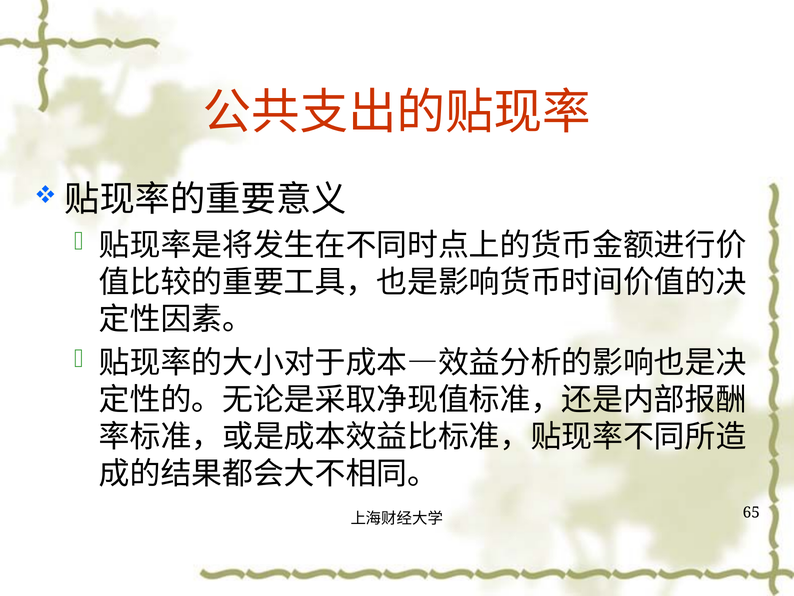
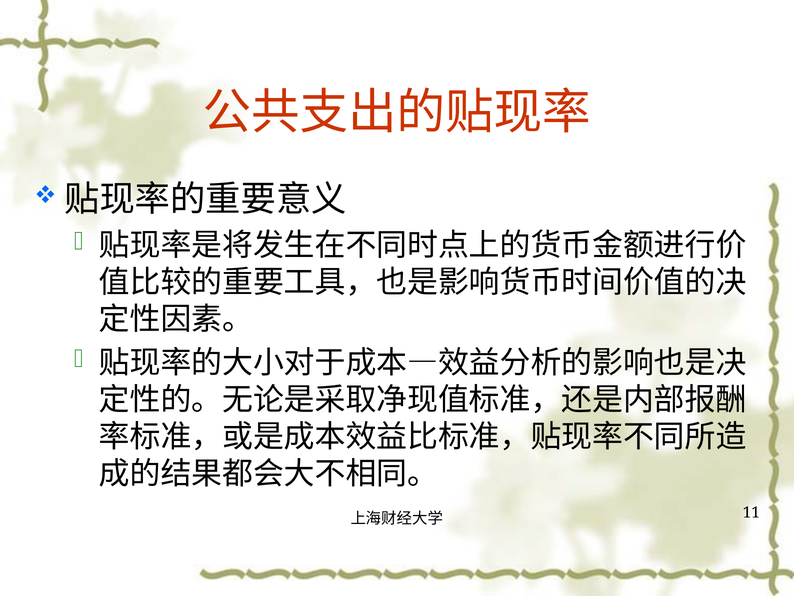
65: 65 -> 11 (751, 512)
